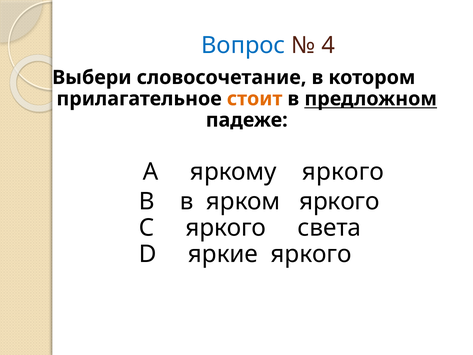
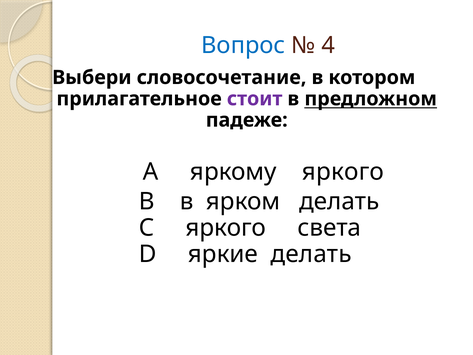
стоит colour: orange -> purple (255, 99)
ярком яркого: яркого -> делать (339, 201)
яркие яркого: яркого -> делать (311, 254)
